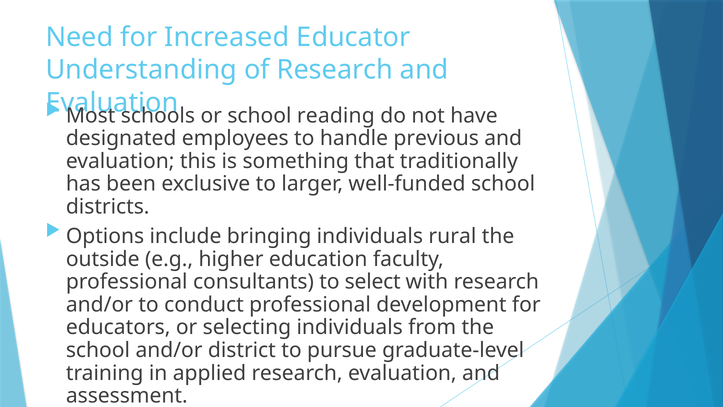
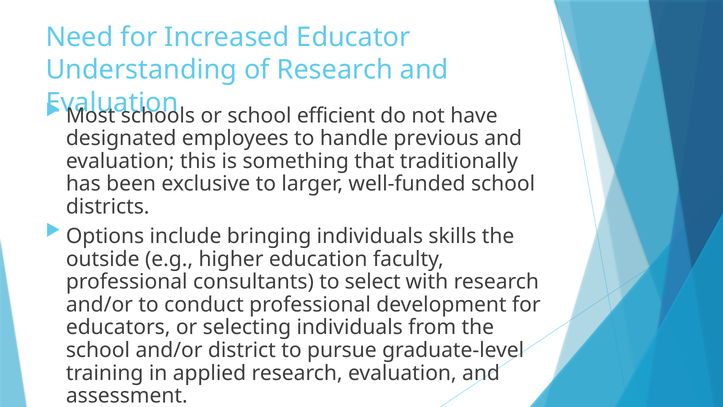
reading: reading -> efficient (336, 115)
rural: rural -> skills (452, 236)
